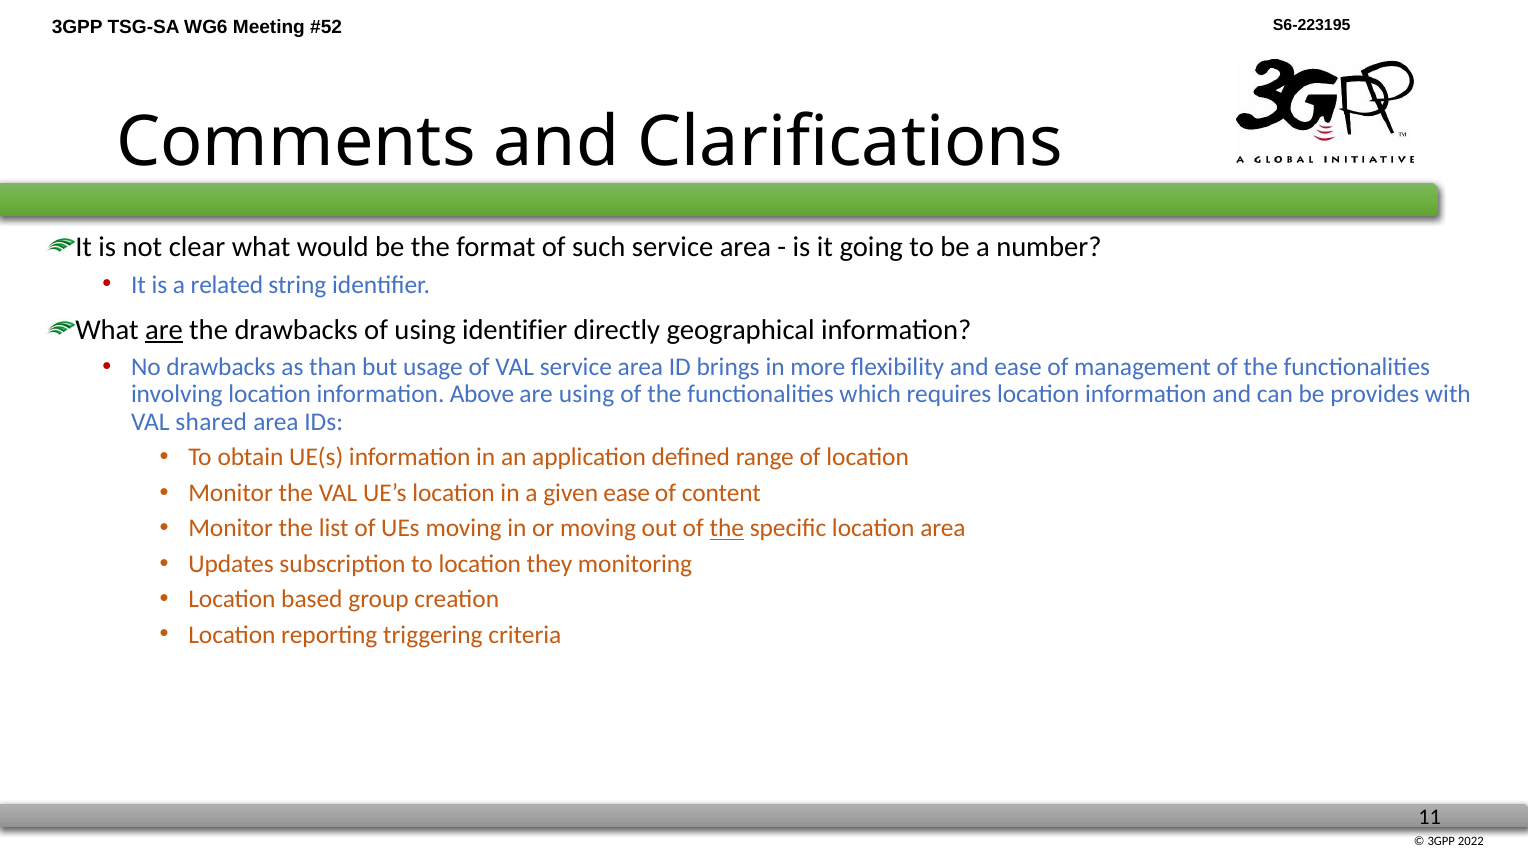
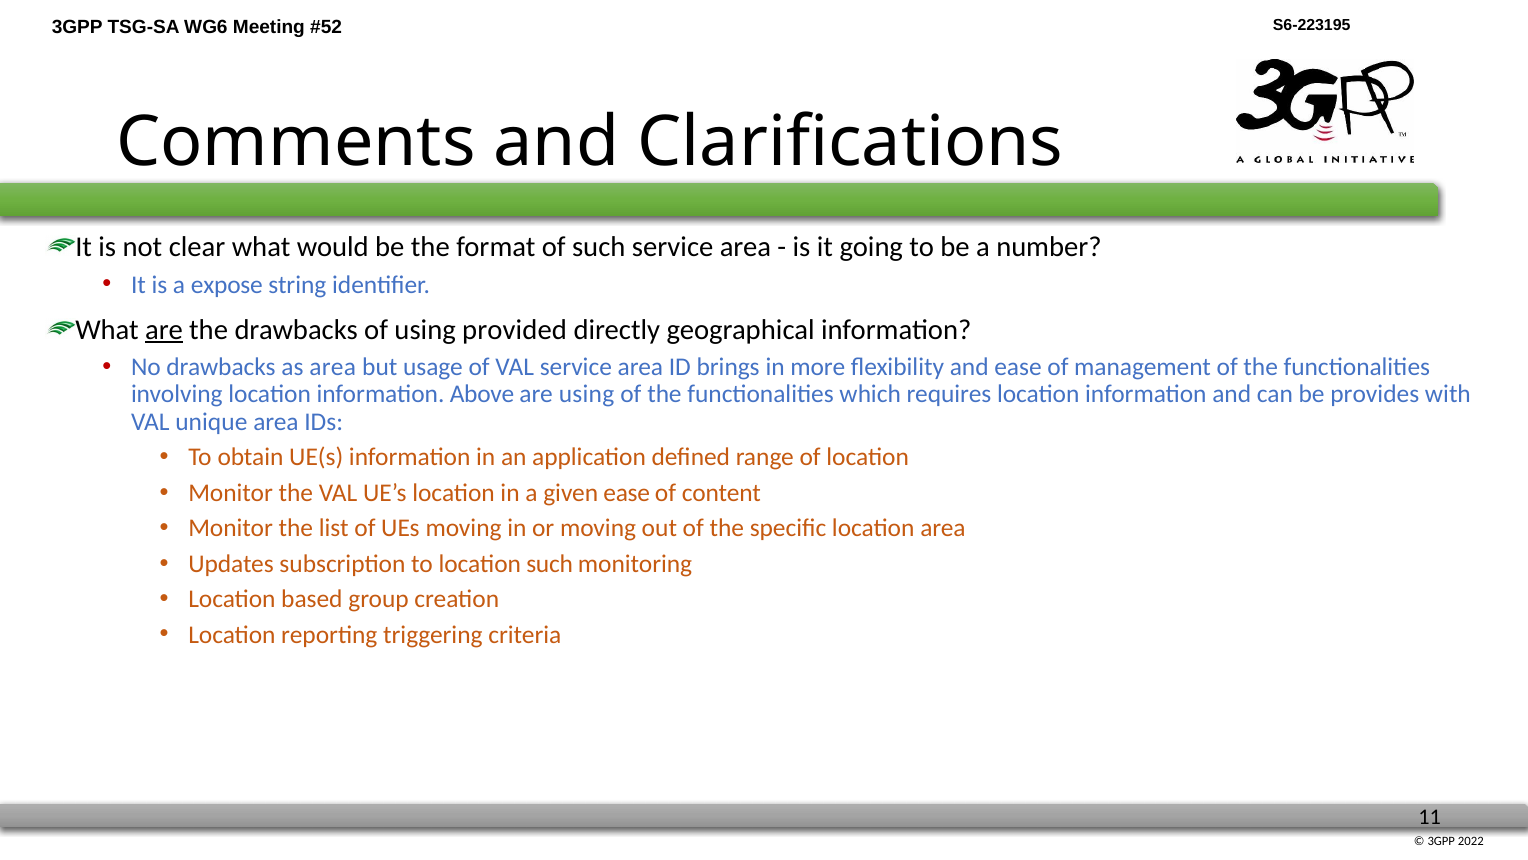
related: related -> expose (227, 285)
using identifier: identifier -> provided (515, 330)
as than: than -> area (333, 367)
shared: shared -> unique (211, 422)
the underline: present -> none (727, 528)
location they: they -> such (550, 563)
